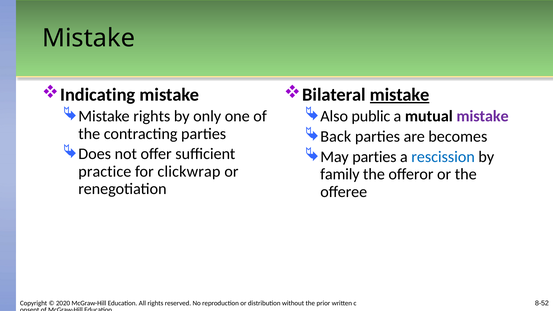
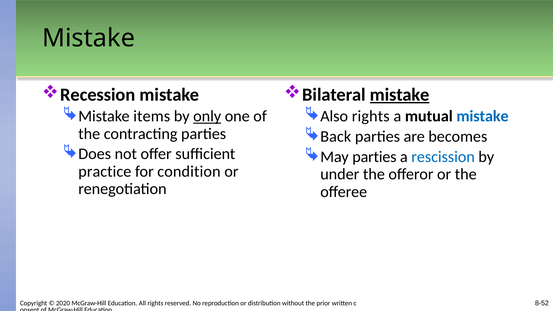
Indicating: Indicating -> Recession (98, 95)
Mistake rights: rights -> items (152, 116)
only underline: none -> present (207, 116)
Also public: public -> rights (371, 116)
mistake colour: purple -> blue (483, 116)
clickwrap: clickwrap -> condition (189, 171)
family: family -> under (340, 174)
